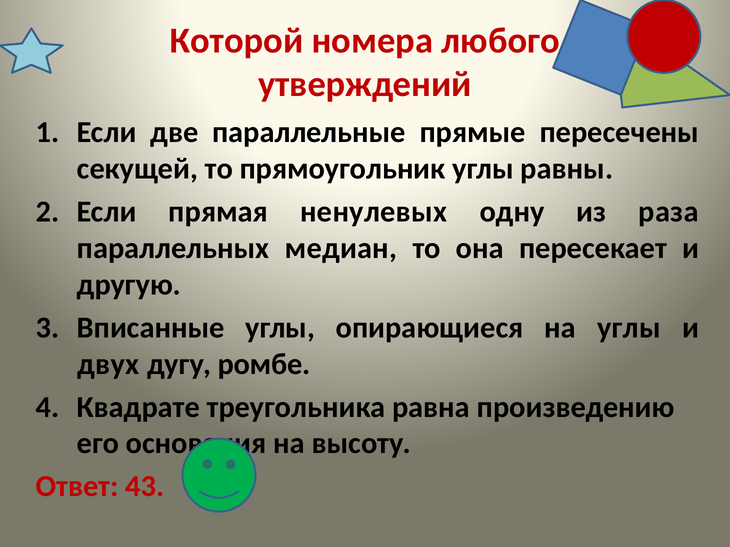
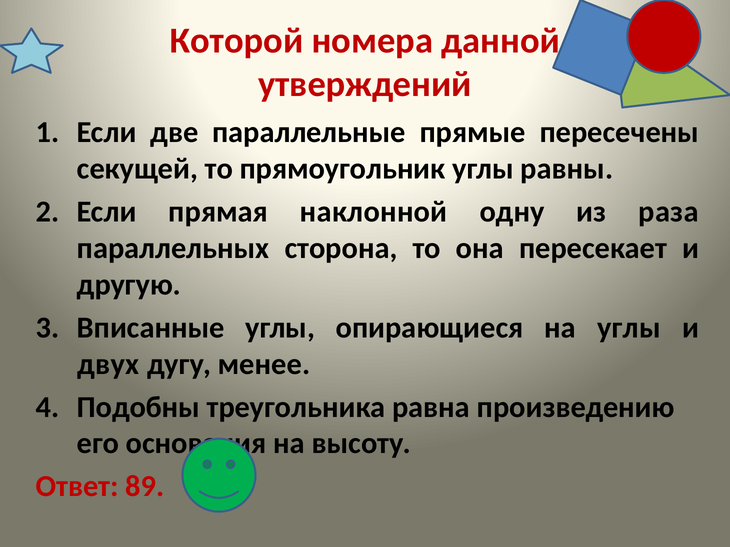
любого: любого -> данной (501, 41)
ненулевых: ненулевых -> наклонной (374, 212)
медиан: медиан -> сторона (341, 248)
ромбе: ромбе -> менее (264, 364)
Квадрате: Квадрате -> Подобны (138, 407)
43: 43 -> 89 (145, 487)
